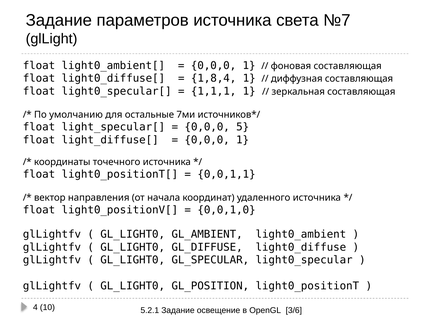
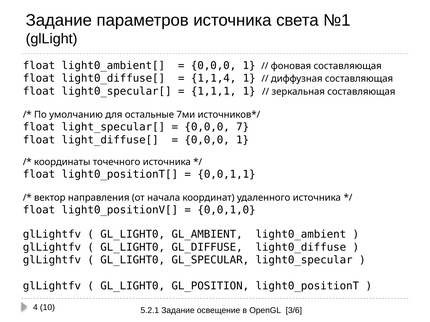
№7: №7 -> №1 (337, 20)
1,8,4: 1,8,4 -> 1,1,4 (214, 78)
5: 5 -> 7 (243, 127)
